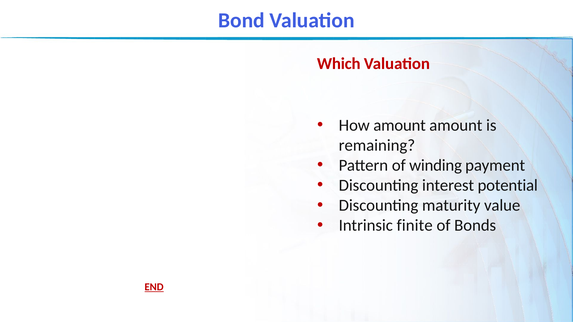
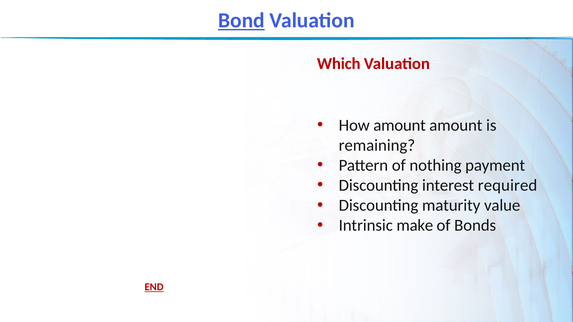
Bond underline: none -> present (241, 20)
winding: winding -> nothing (436, 165)
potential: potential -> required (508, 186)
finite: finite -> make (415, 226)
